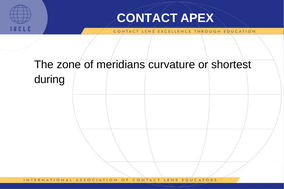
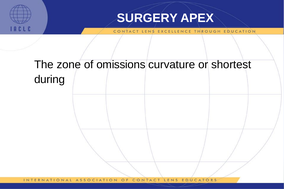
CONTACT: CONTACT -> SURGERY (147, 18)
meridians: meridians -> omissions (121, 65)
